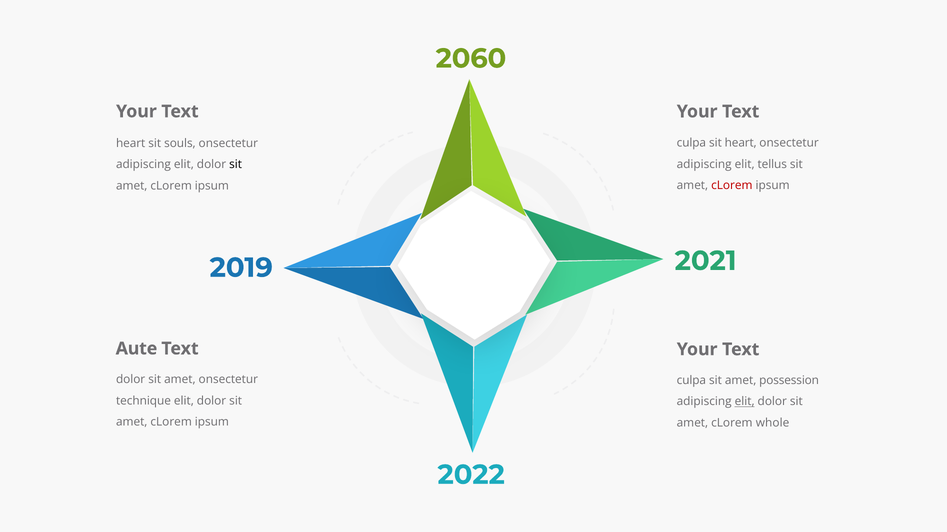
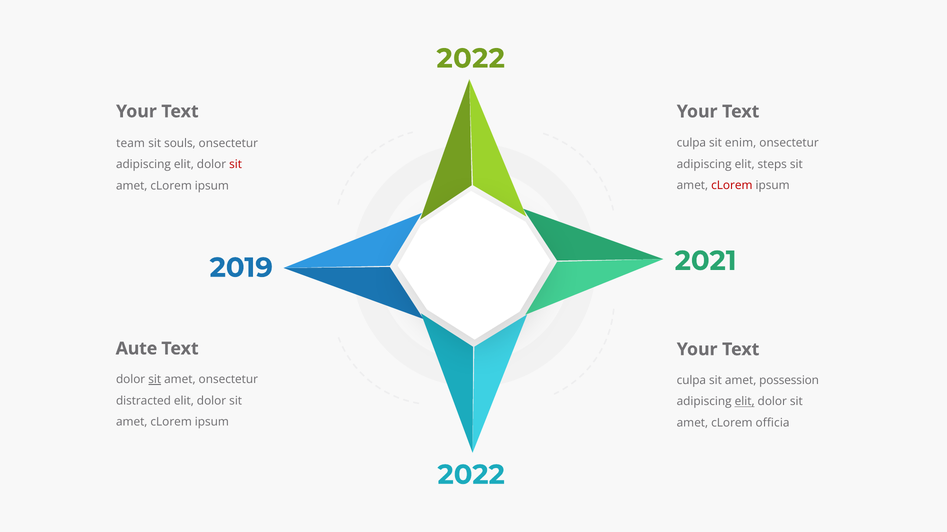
2060: 2060 -> 2022 (471, 59)
sit heart: heart -> enim (741, 143)
heart: heart -> team (131, 143)
tellus: tellus -> steps (772, 164)
sit colour: black -> red (236, 165)
sit underline: none -> present (155, 380)
technique: technique -> distracted (143, 401)
whole: whole -> officia (773, 423)
